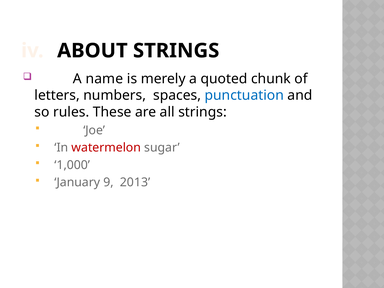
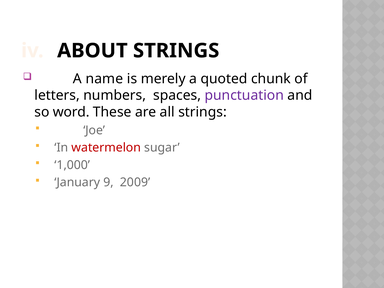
punctuation colour: blue -> purple (244, 95)
rules: rules -> word (71, 112)
2013: 2013 -> 2009 (135, 182)
